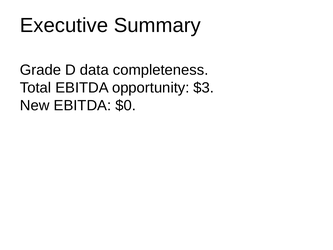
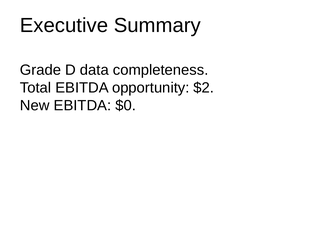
$3: $3 -> $2 (204, 88)
